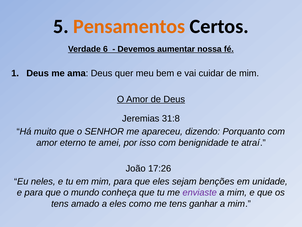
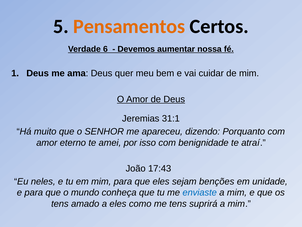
31:8: 31:8 -> 31:1 (171, 118)
17:26: 17:26 -> 17:43 (160, 168)
enviaste colour: purple -> blue (200, 192)
ganhar: ganhar -> suprirá (203, 203)
